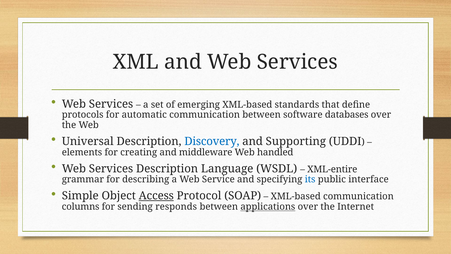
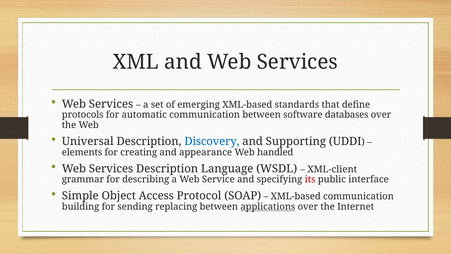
middleware: middleware -> appearance (206, 152)
XML-entire: XML-entire -> XML-client (332, 169)
its colour: blue -> red (310, 179)
Access underline: present -> none (156, 196)
columns: columns -> building (81, 207)
responds: responds -> replacing (176, 207)
